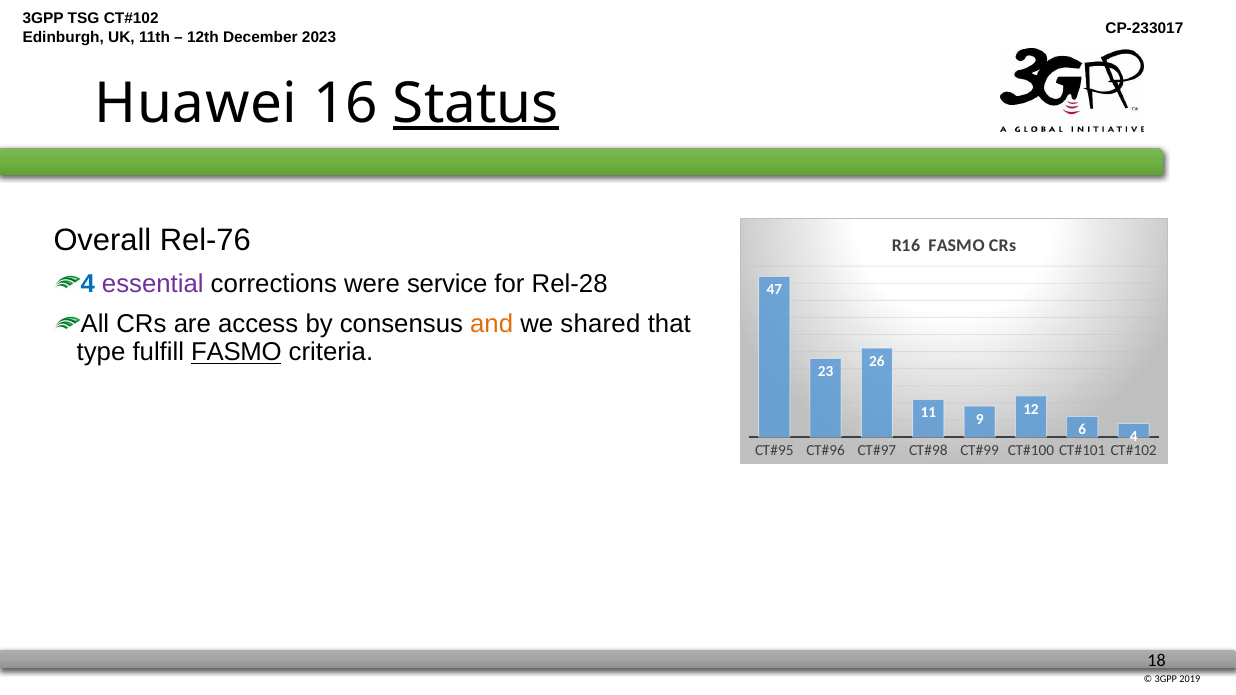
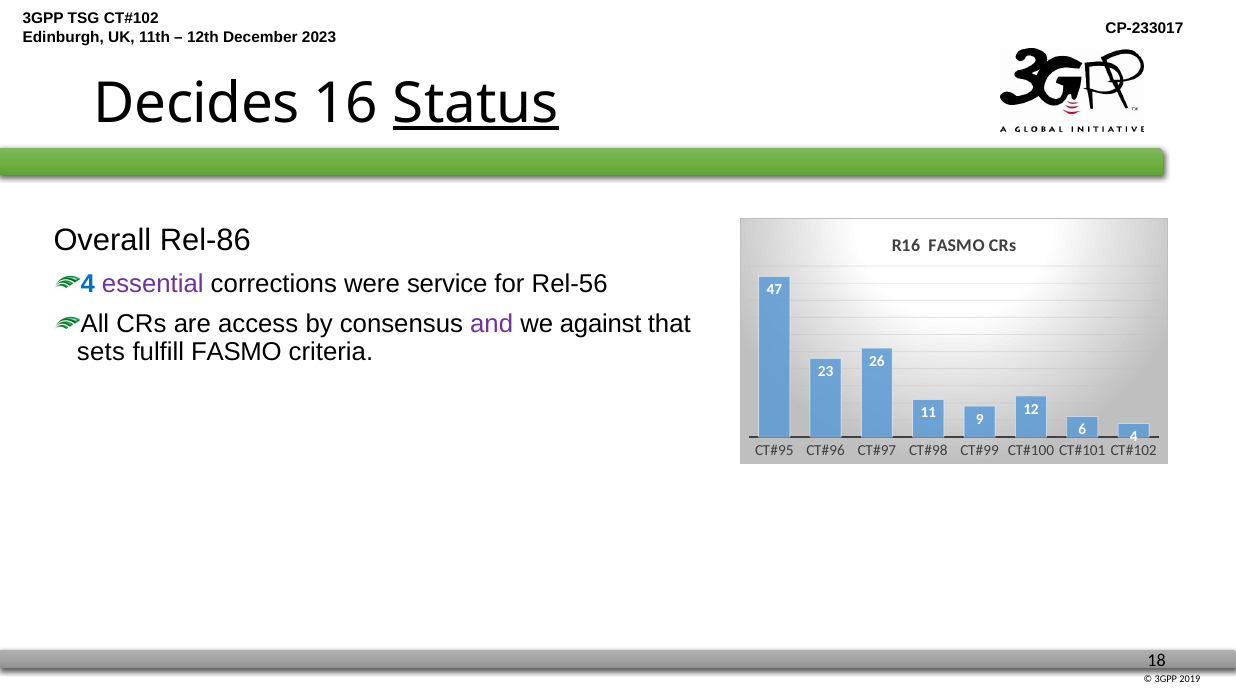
Huawei: Huawei -> Decides (197, 104)
Rel-76: Rel-76 -> Rel-86 (205, 240)
Rel-28: Rel-28 -> Rel-56 (570, 284)
and colour: orange -> purple (492, 325)
shared: shared -> against (601, 325)
type: type -> sets (101, 352)
FASMO underline: present -> none (236, 352)
